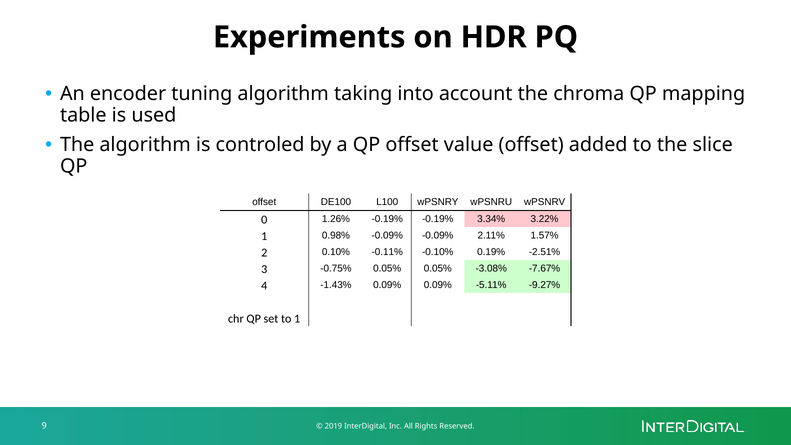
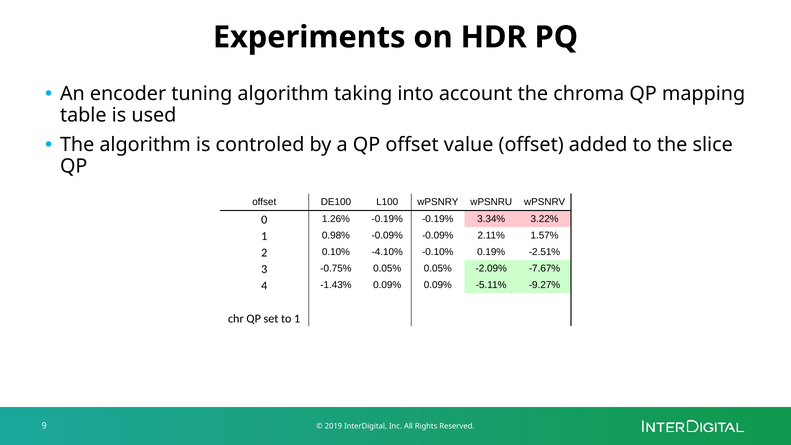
-0.11%: -0.11% -> -4.10% (387, 252)
-3.08%: -3.08% -> -2.09% (491, 268)
